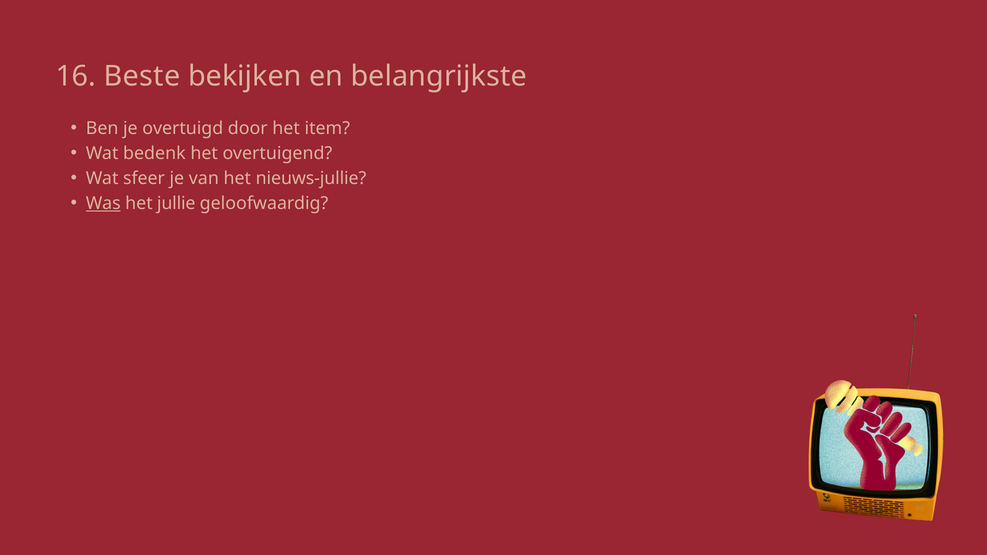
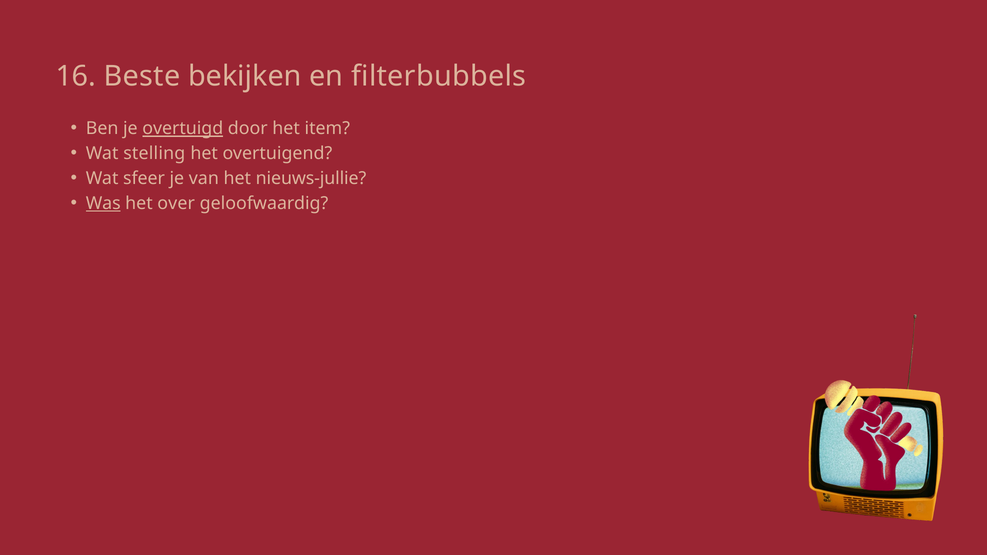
belangrijkste: belangrijkste -> filterbubbels (439, 76)
overtuigd underline: none -> present (183, 129)
bedenk: bedenk -> stelling (154, 154)
jullie: jullie -> over (176, 203)
